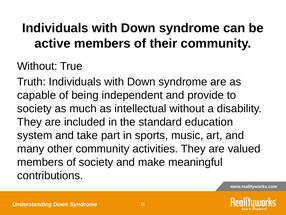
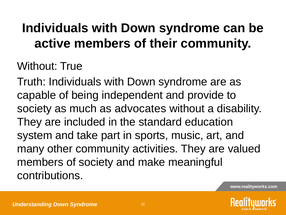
intellectual: intellectual -> advocates (140, 108)
